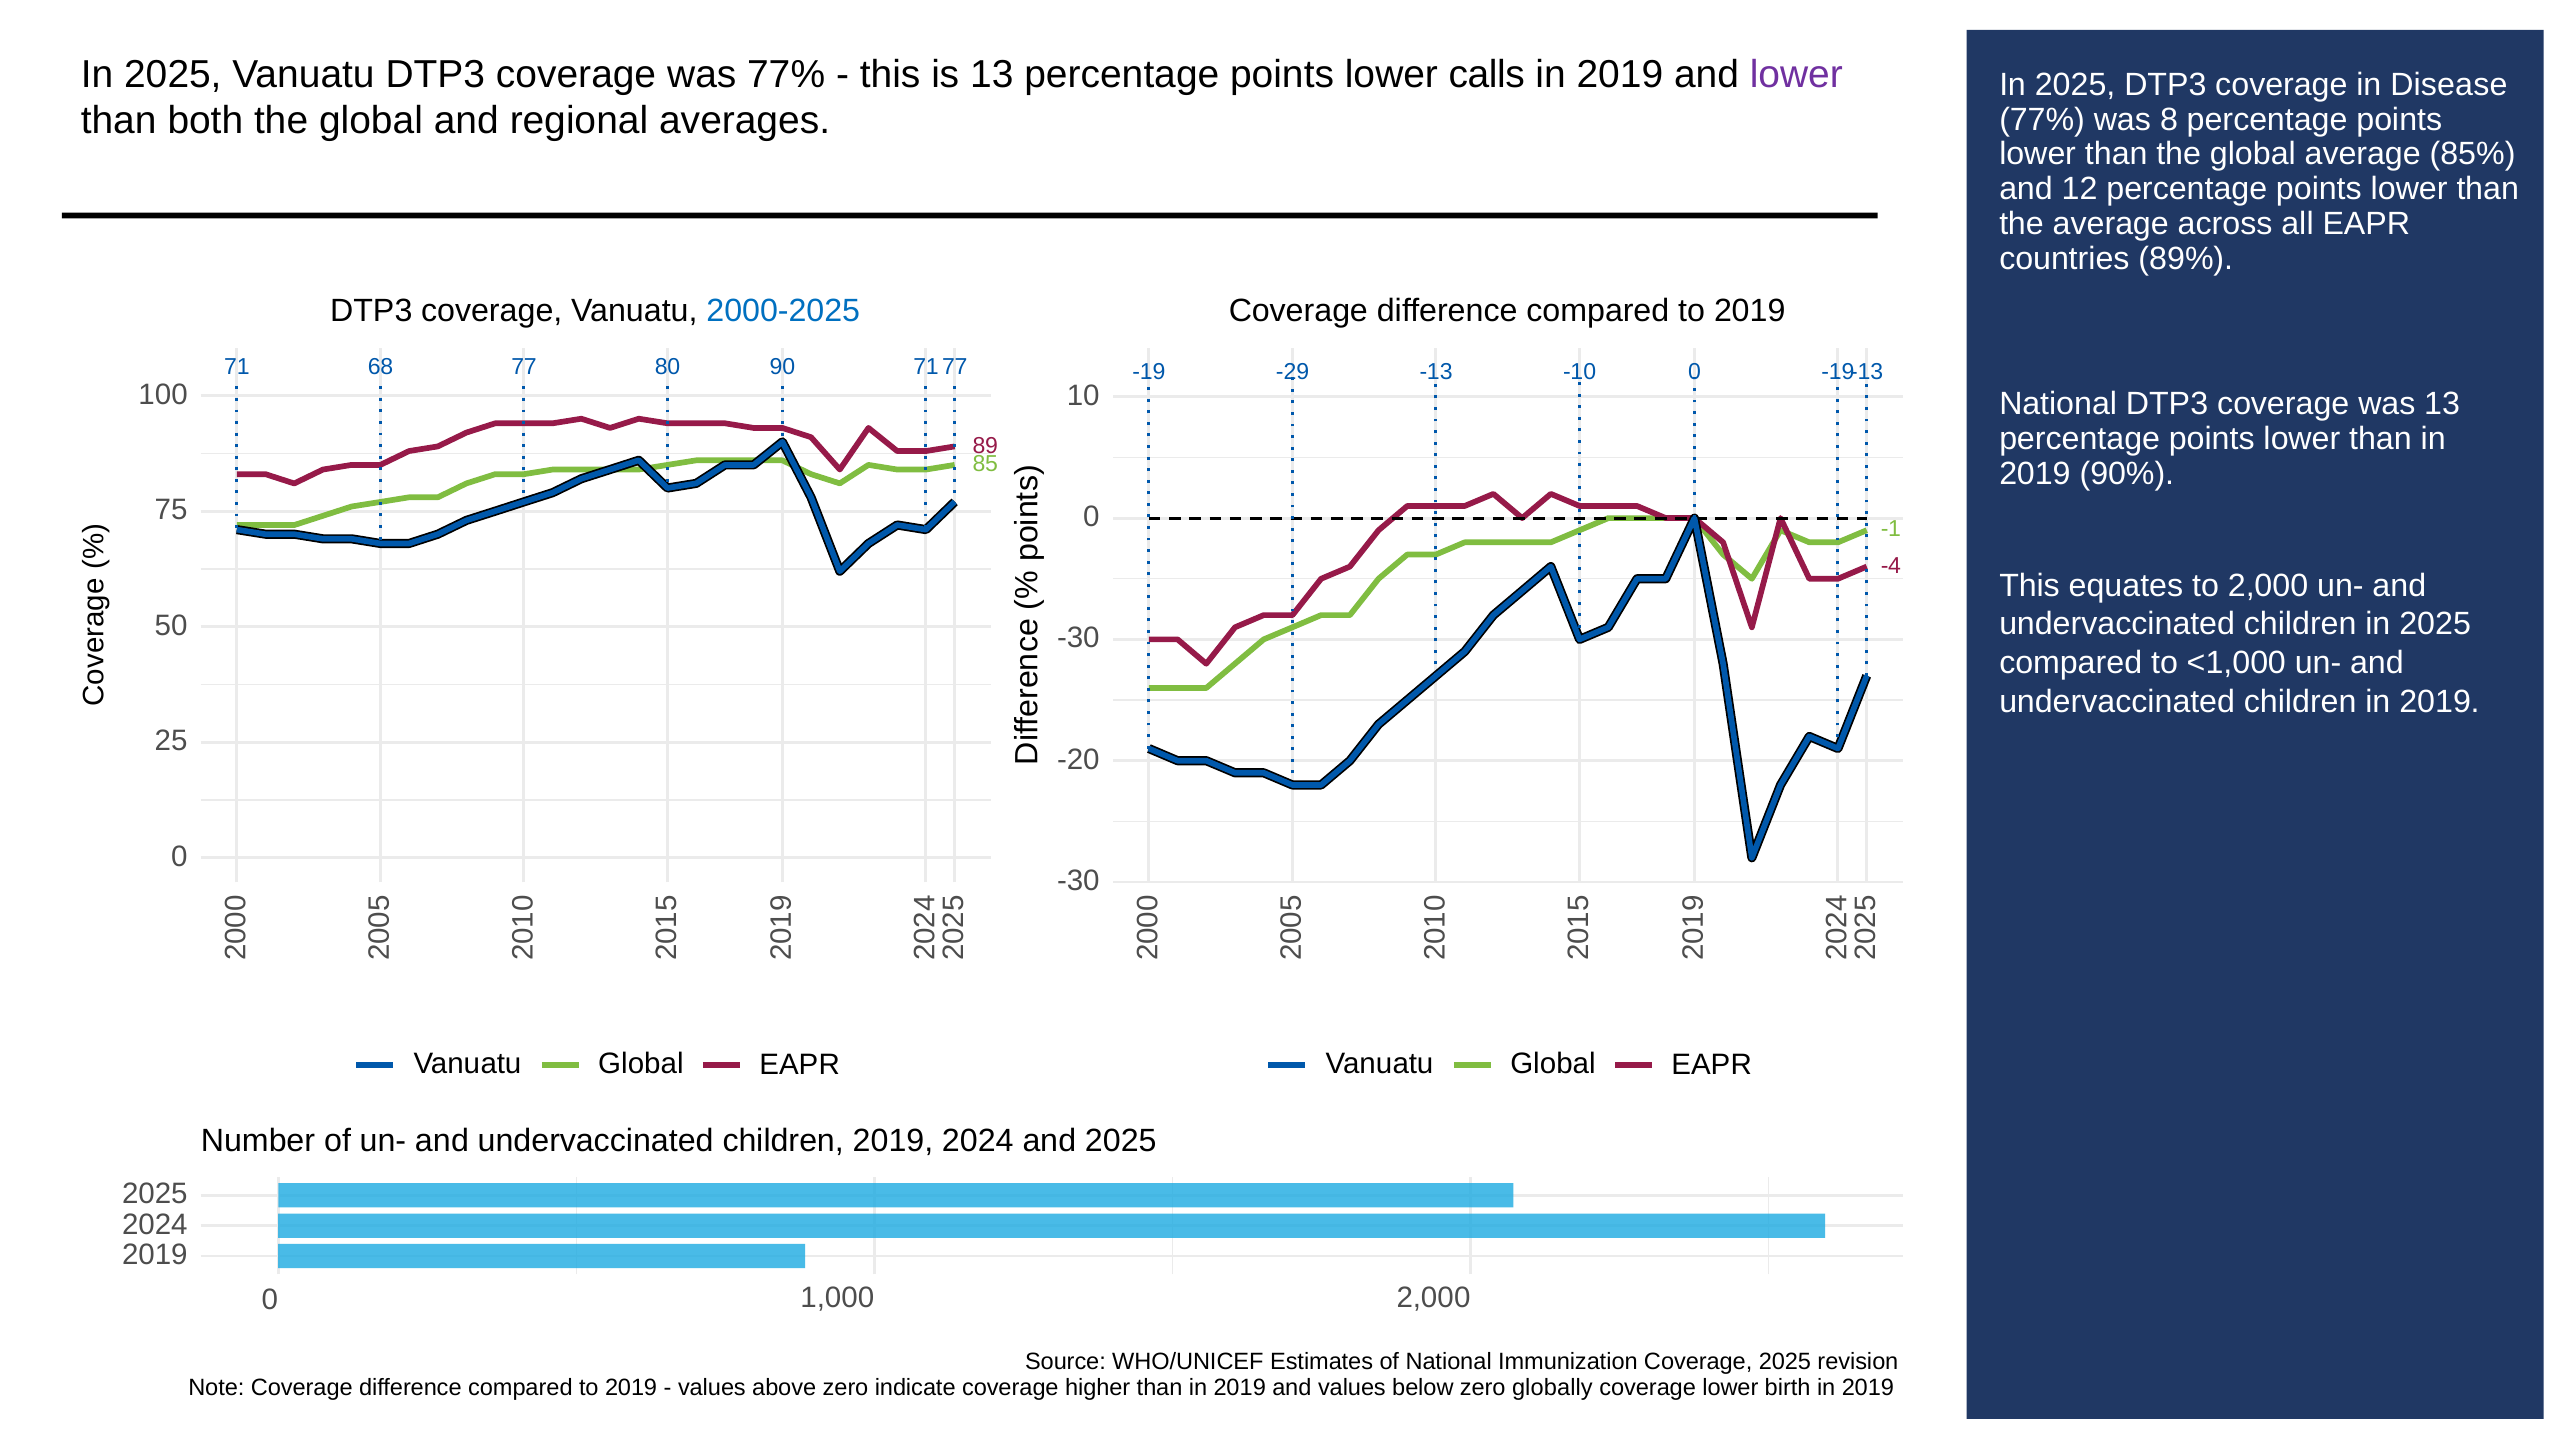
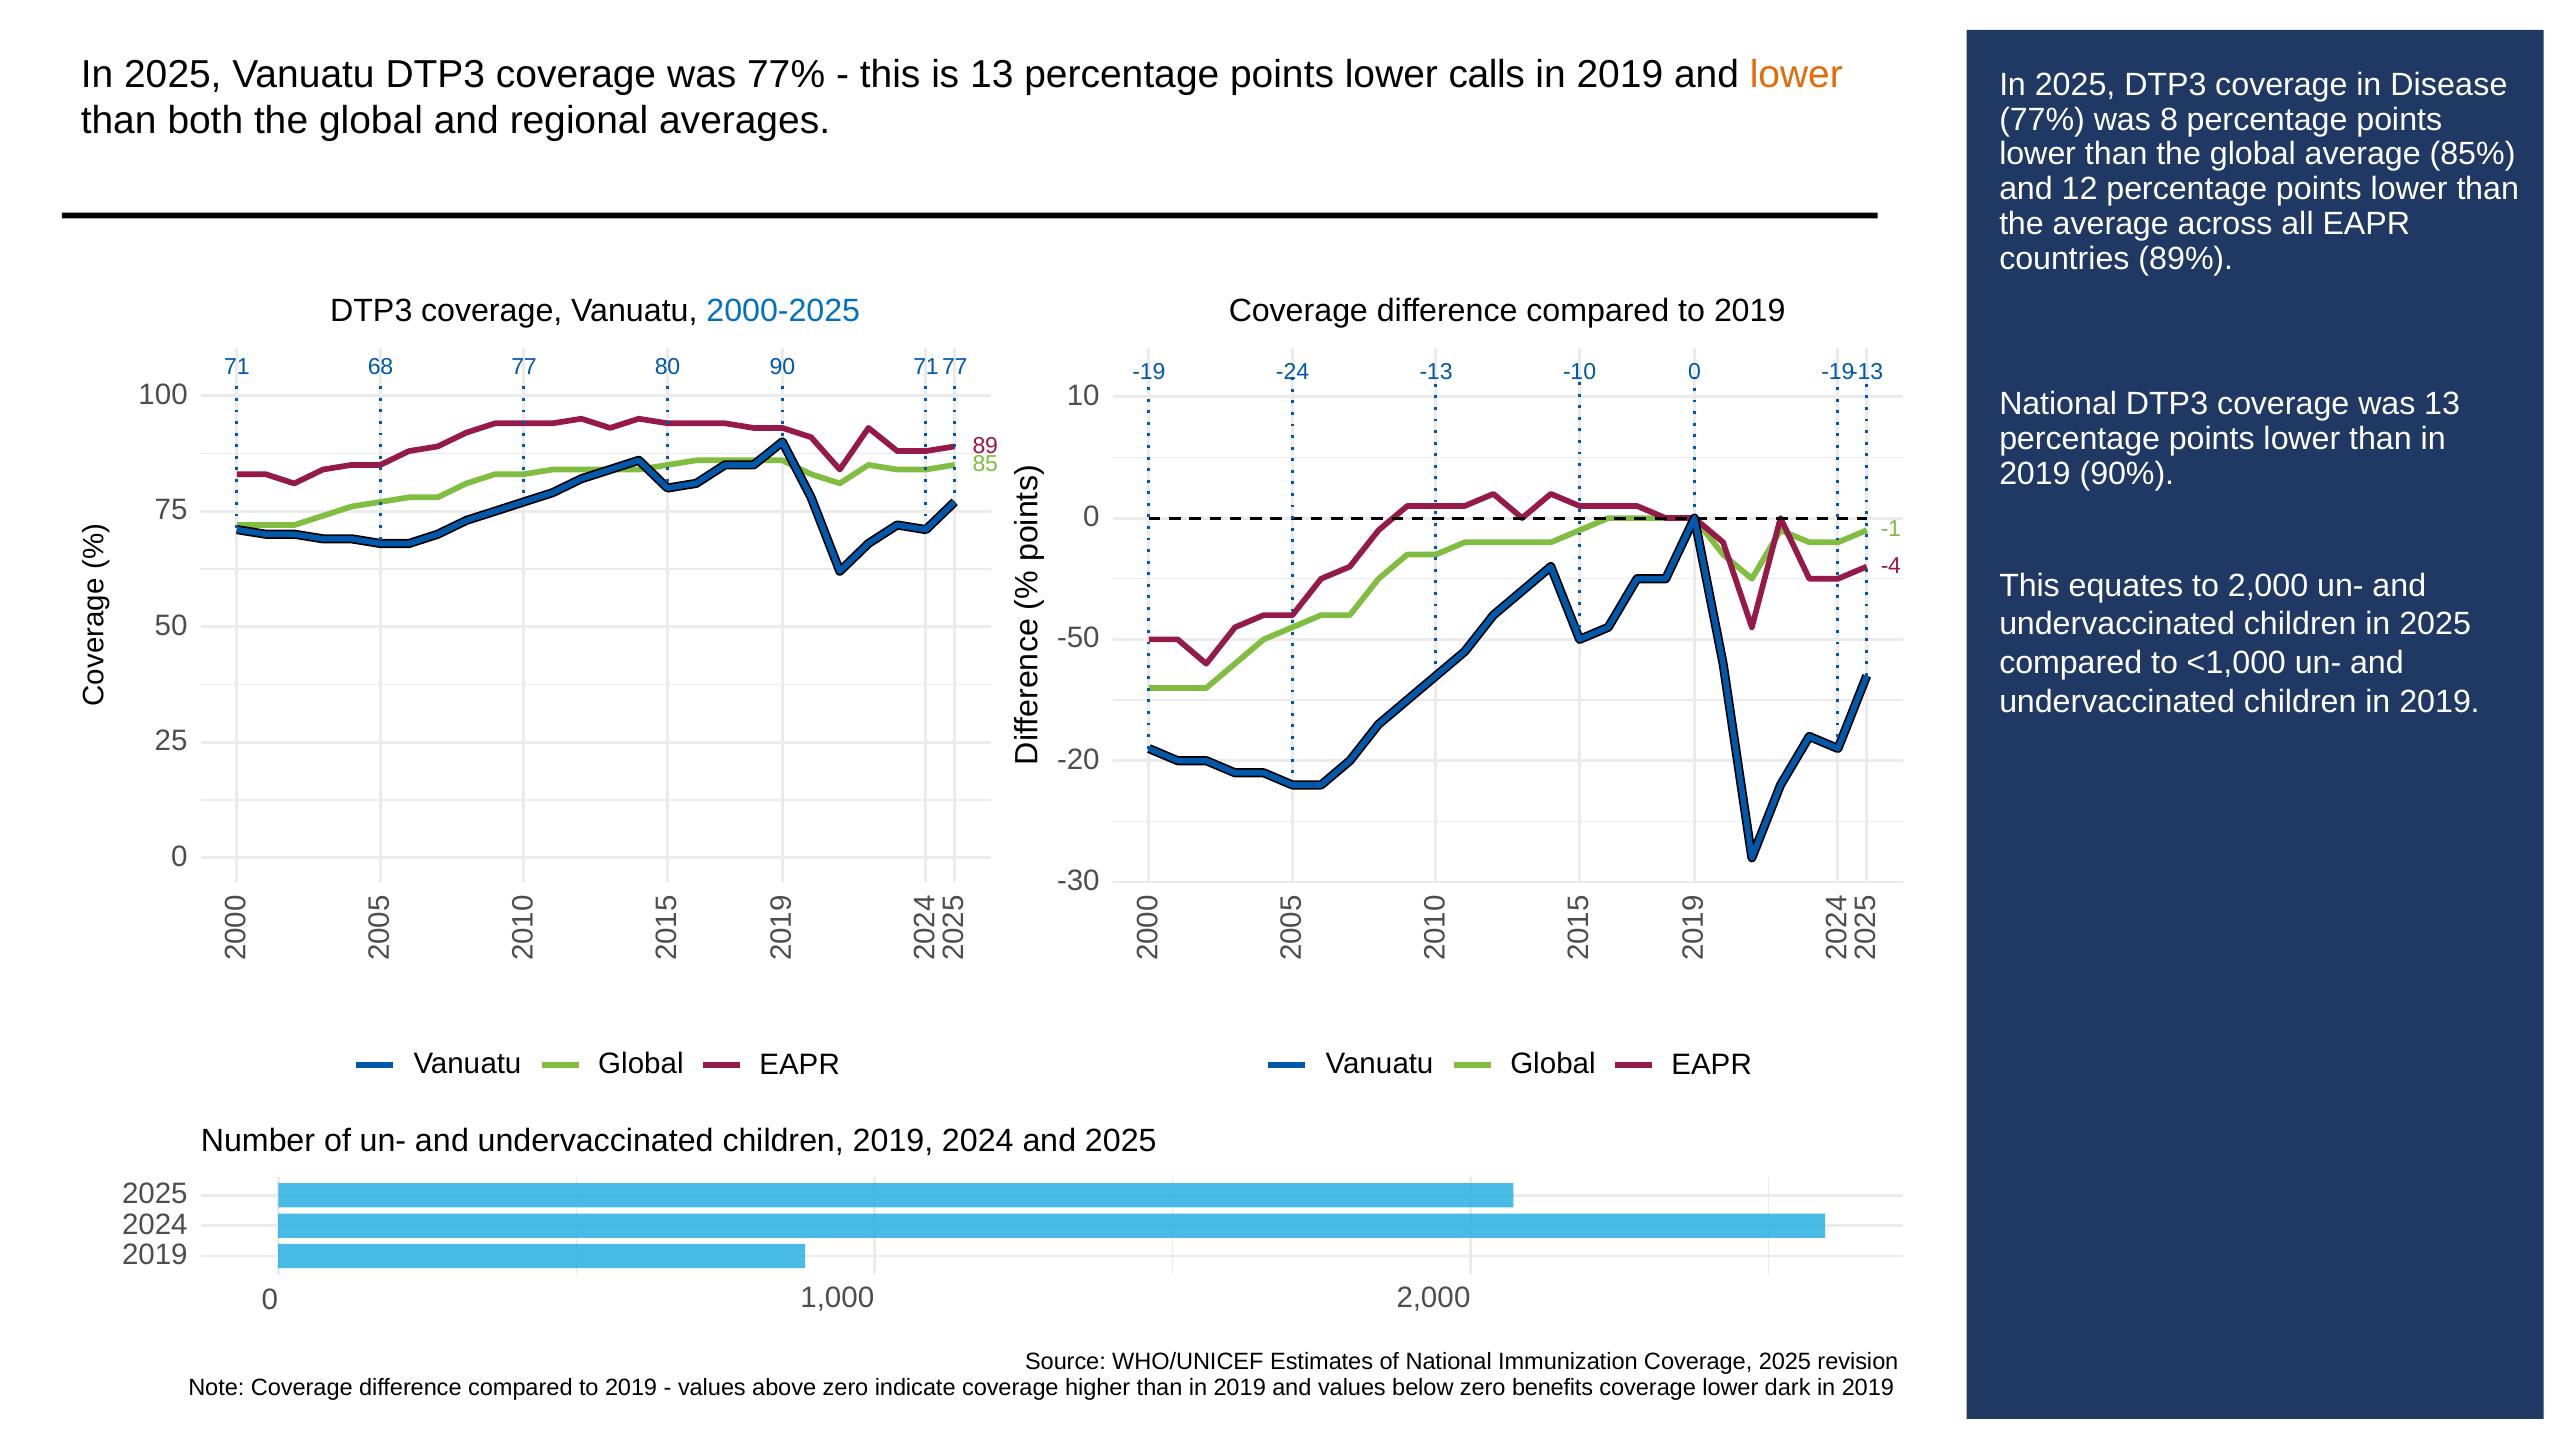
lower colour: purple -> orange (1796, 74)
-29: -29 -> -24 (1293, 372)
-30: -30 -> -50 (1078, 638)
globally: globally -> benefits (1553, 1387)
birth: birth -> dark (1788, 1387)
